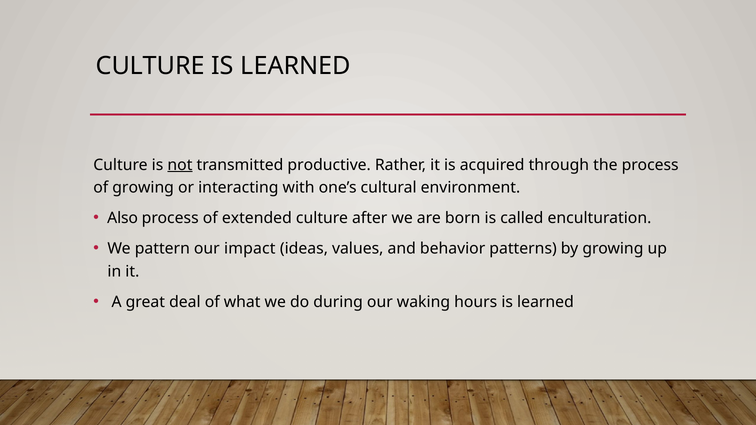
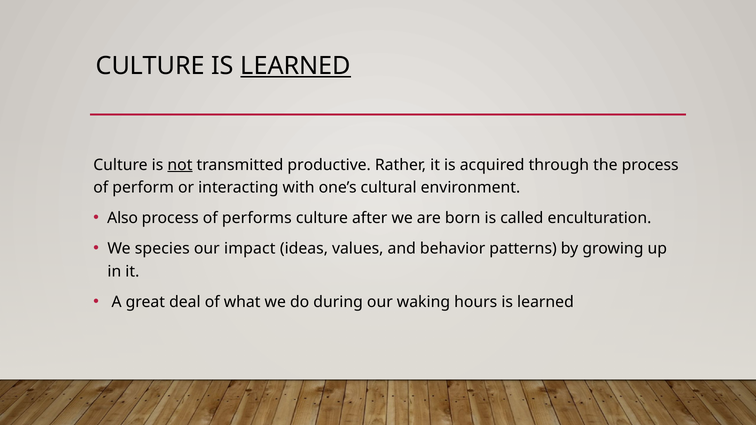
LEARNED underline: none -> present (296, 66)
of growing: growing -> perform (143, 188)
extended: extended -> performs (257, 218)
pattern: pattern -> species (162, 249)
